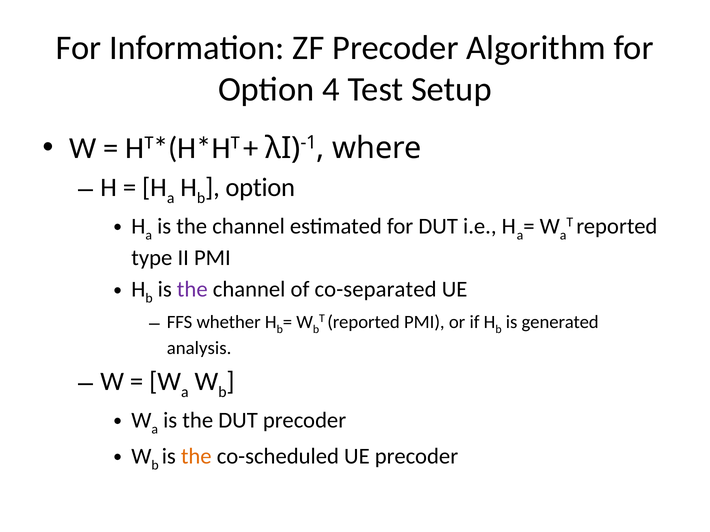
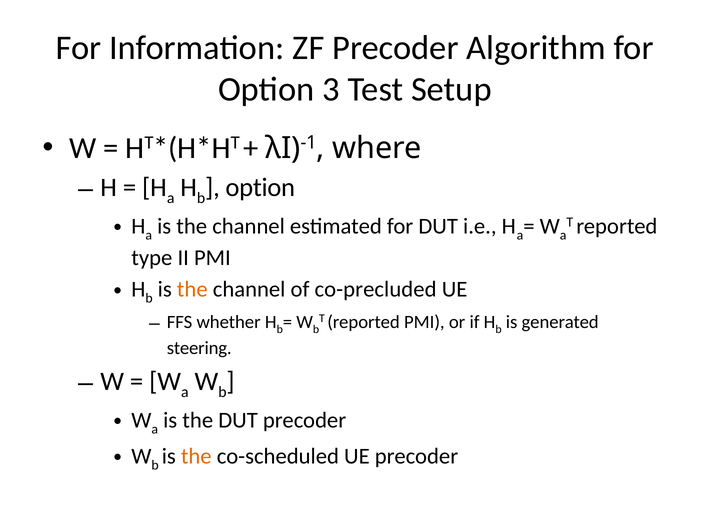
4: 4 -> 3 (331, 89)
the colour: purple -> orange (192, 290)
co-separated: co-separated -> co-precluded (376, 290)
analysis: analysis -> steering (199, 349)
